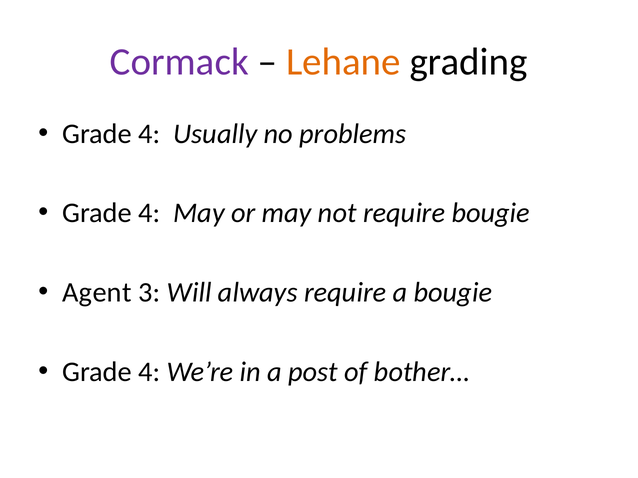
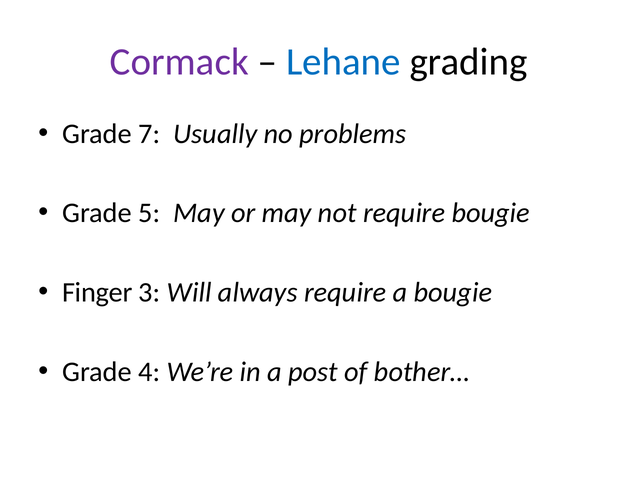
Lehane colour: orange -> blue (343, 62)
4: 4 -> 7 (149, 134)
4: 4 -> 5 (149, 213)
Agent: Agent -> Finger (97, 293)
